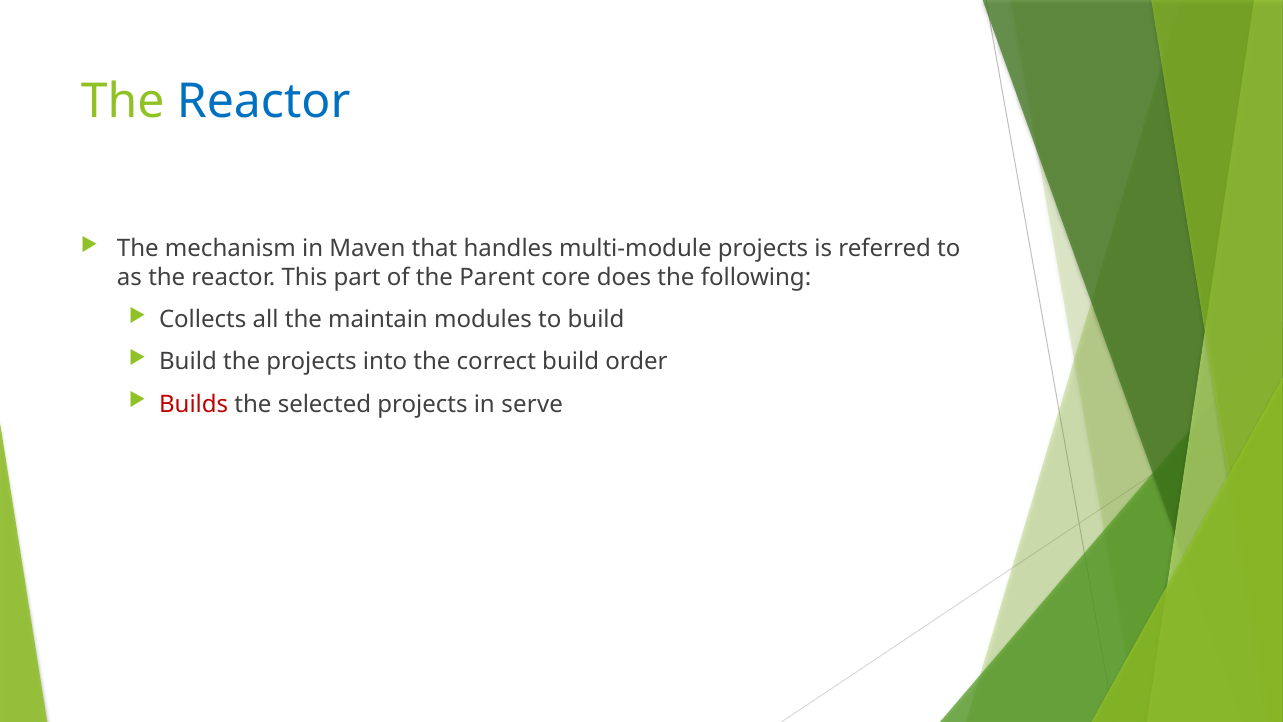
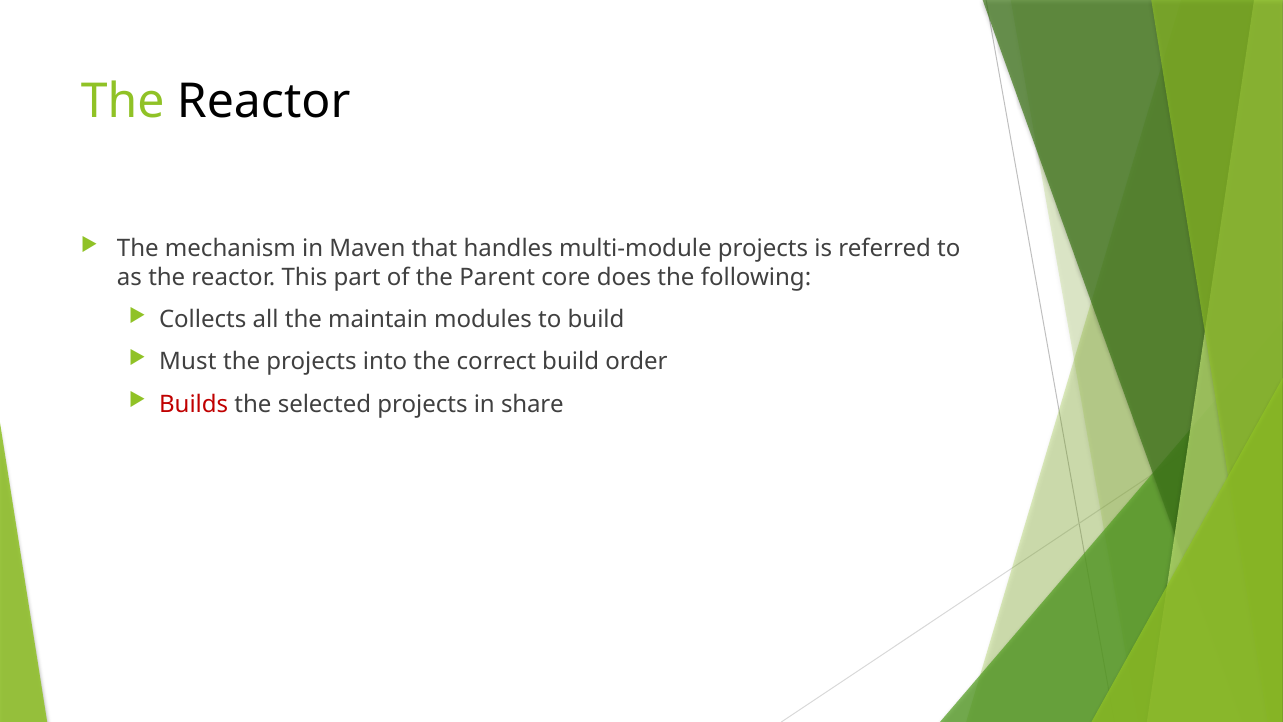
Reactor colour: blue -> black (264, 101)
Build: Build -> Must (188, 362)
serve: serve -> share (532, 404)
